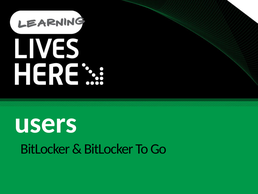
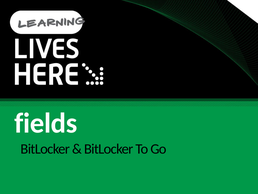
users: users -> fields (46, 123)
